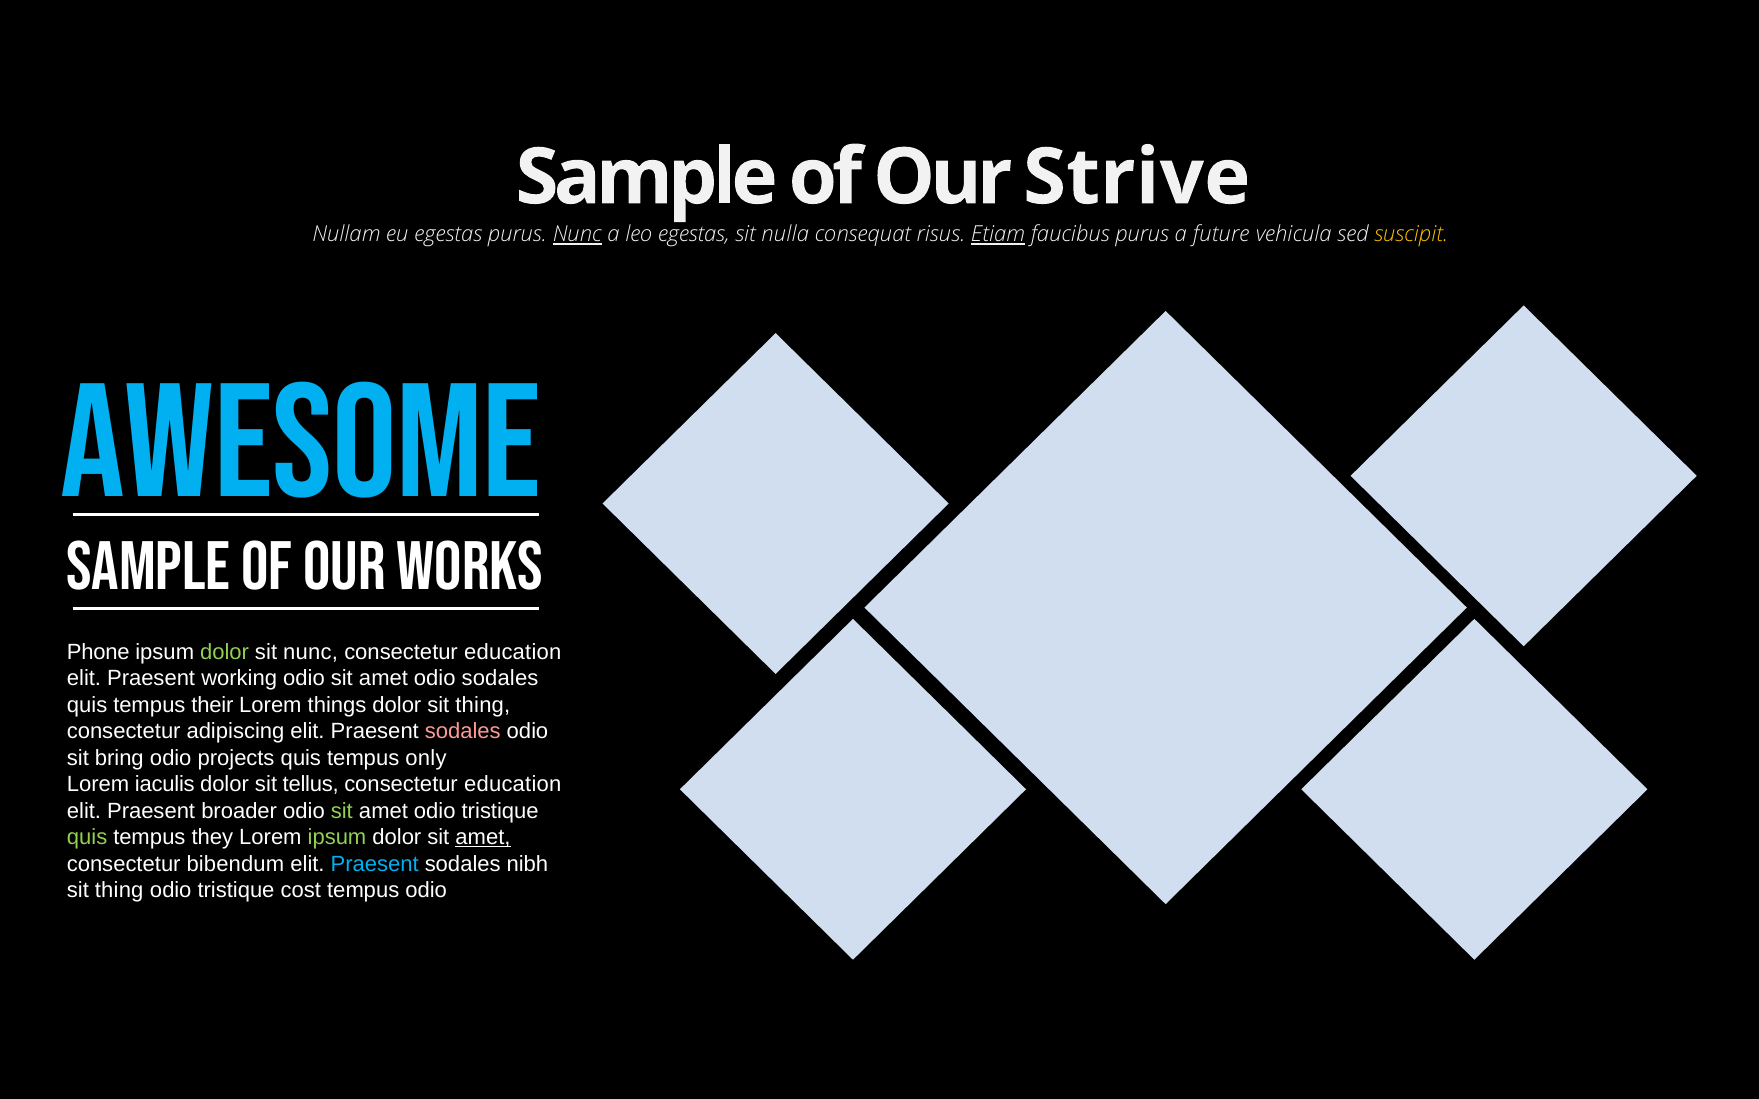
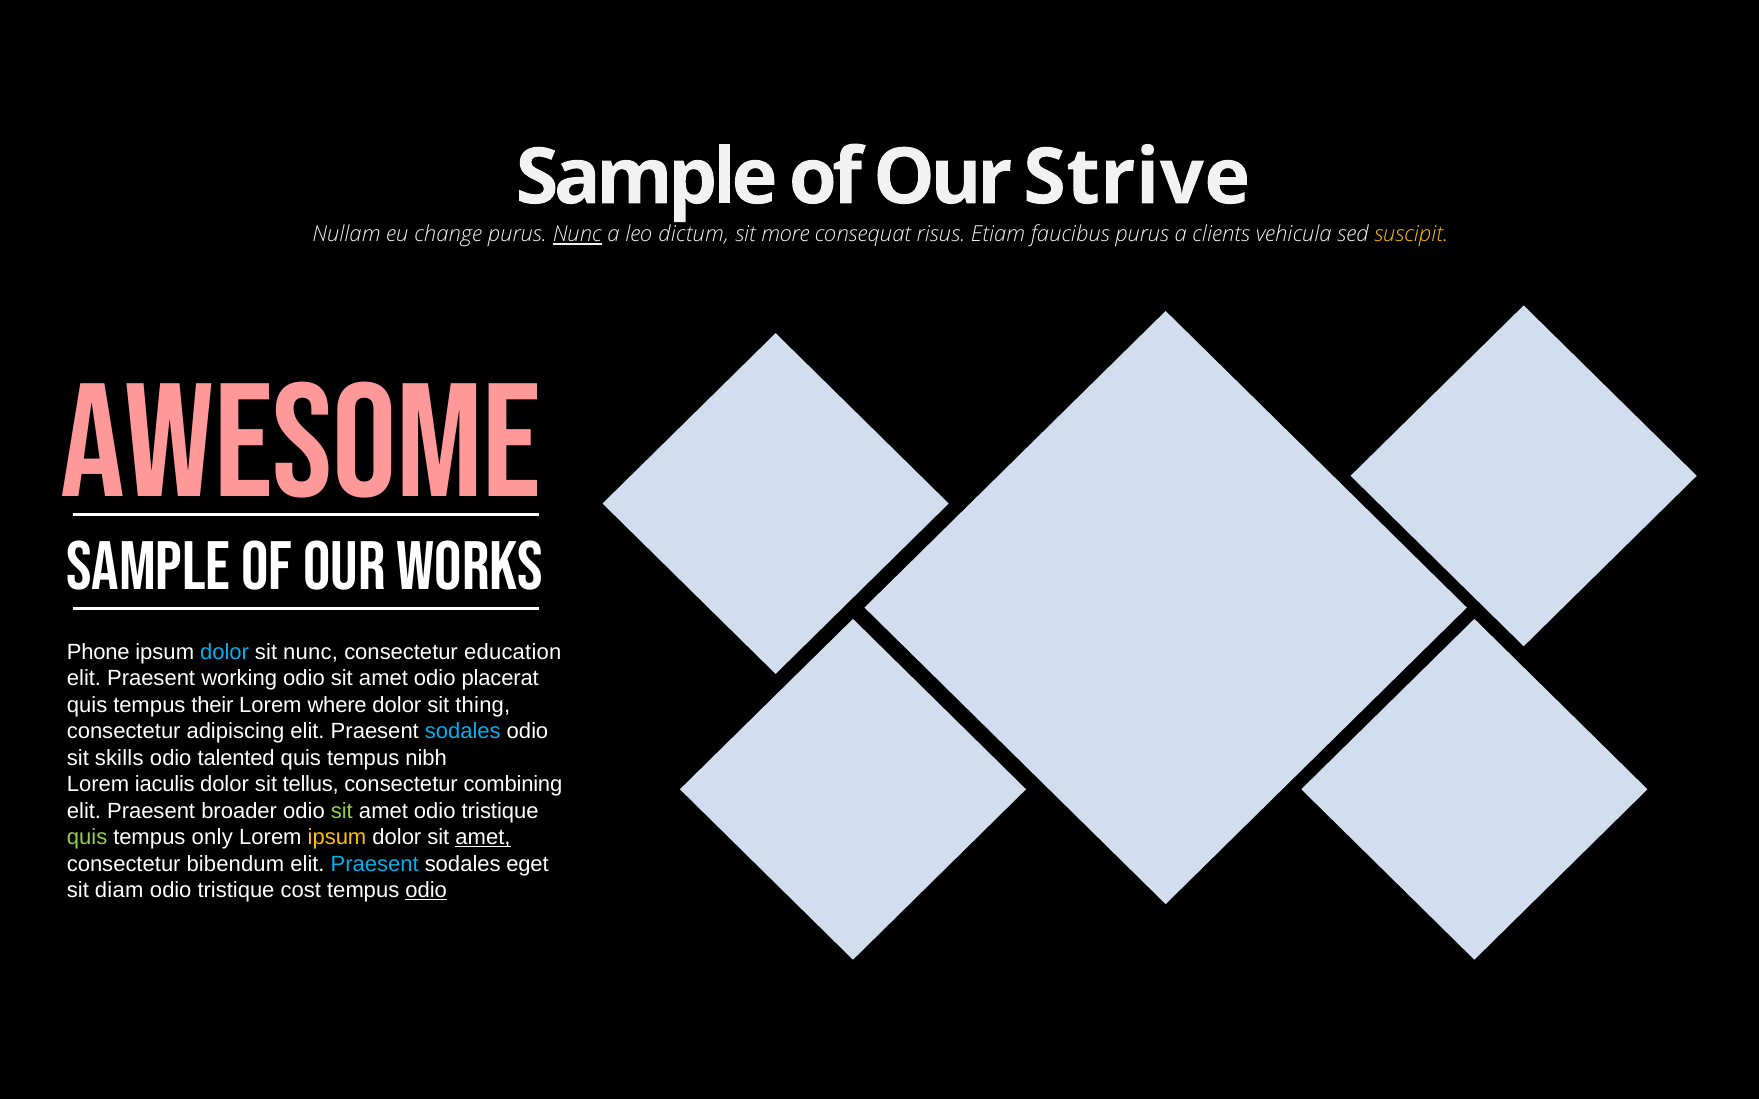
eu egestas: egestas -> change (448, 235)
leo egestas: egestas -> dictum (694, 235)
nulla: nulla -> more (785, 235)
Etiam underline: present -> none (998, 235)
future: future -> clients (1221, 235)
awesome colour: light blue -> pink (301, 444)
dolor colour: light green -> light blue (225, 652)
odio sodales: sodales -> placerat (500, 679)
things: things -> where (337, 705)
sodales colour: pink -> light blue (463, 732)
bring: bring -> skills (119, 758)
projects: projects -> talented (236, 758)
only: only -> nibh (426, 758)
education: education -> combining (513, 785)
they: they -> only (212, 838)
ipsum colour: light green -> yellow (337, 838)
nibh: nibh -> eget (528, 864)
thing: thing -> diam (119, 891)
odio underline: none -> present (426, 891)
